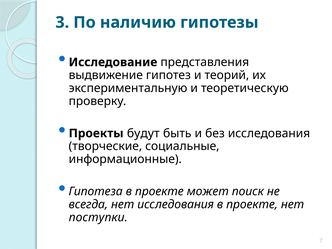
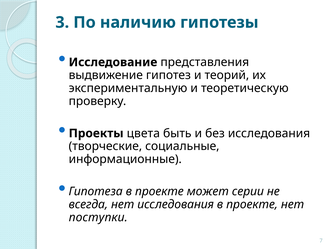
будут: будут -> цвета (143, 133)
поиск: поиск -> серии (248, 192)
